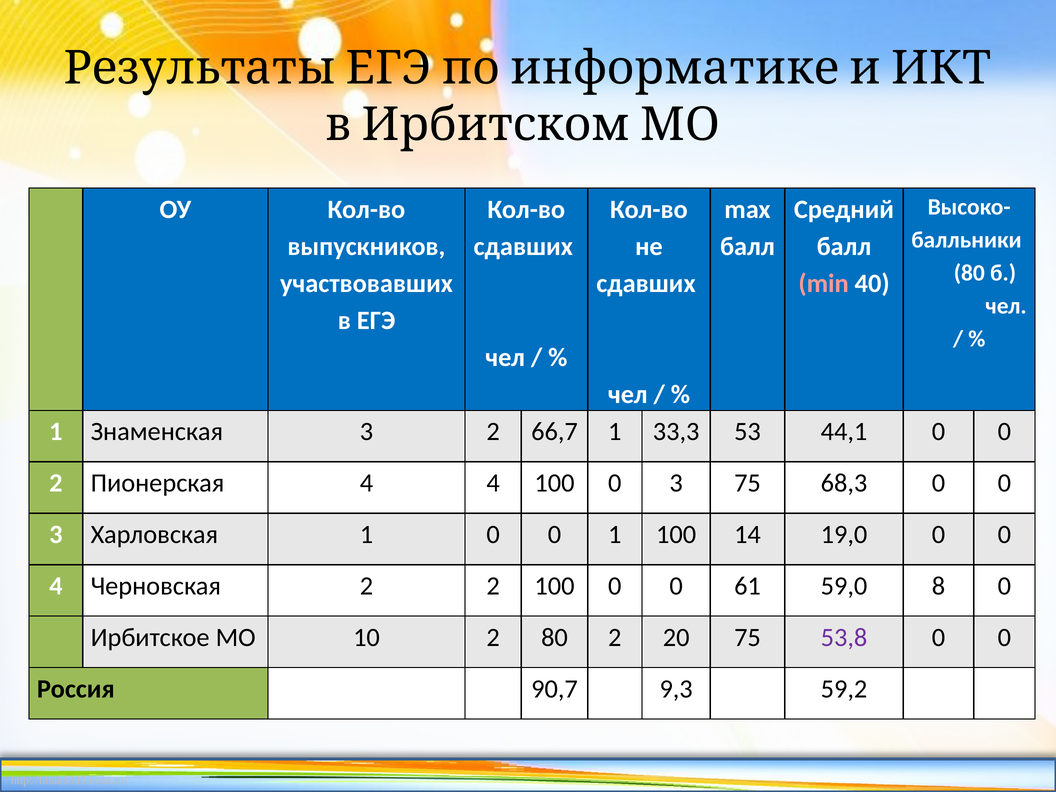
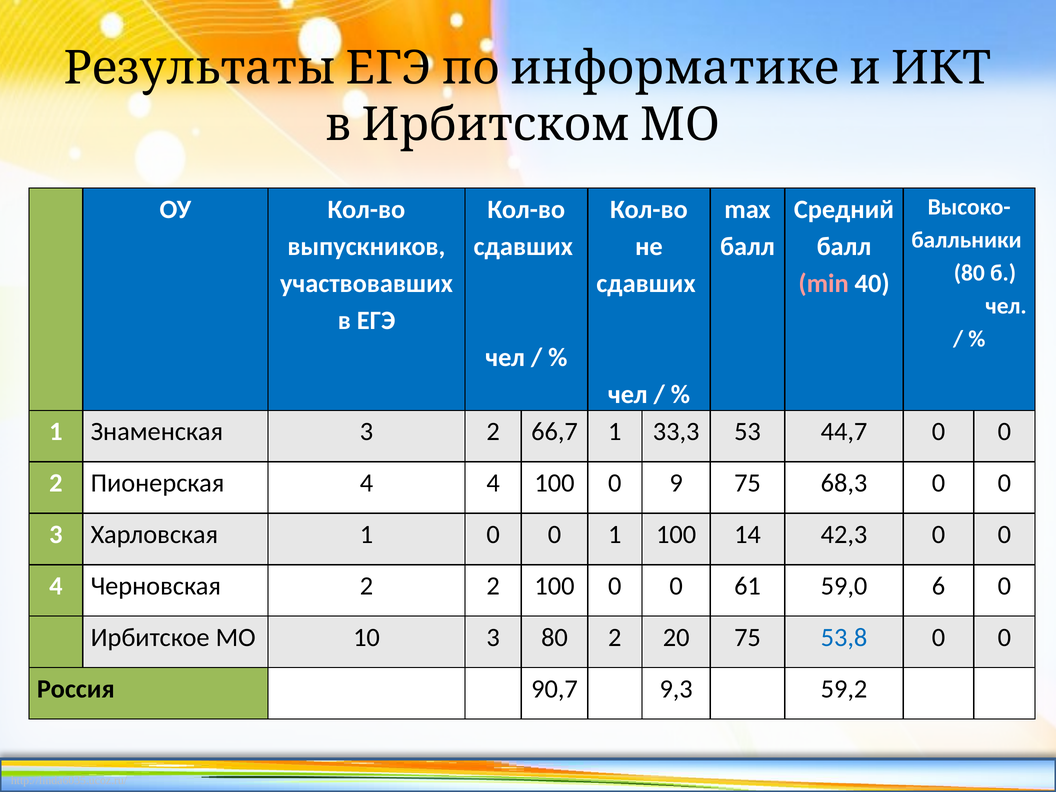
44,1: 44,1 -> 44,7 (844, 432)
100 0 3: 3 -> 9 (676, 483)
19,0: 19,0 -> 42,3 (844, 535)
8: 8 -> 6 (939, 586)
10 2: 2 -> 3 (493, 637)
53,8 colour: purple -> blue (844, 637)
